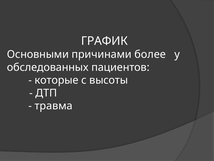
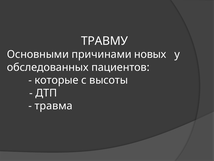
ГРАФИК: ГРАФИК -> ТРАВМУ (104, 41)
более: более -> новых (150, 54)
